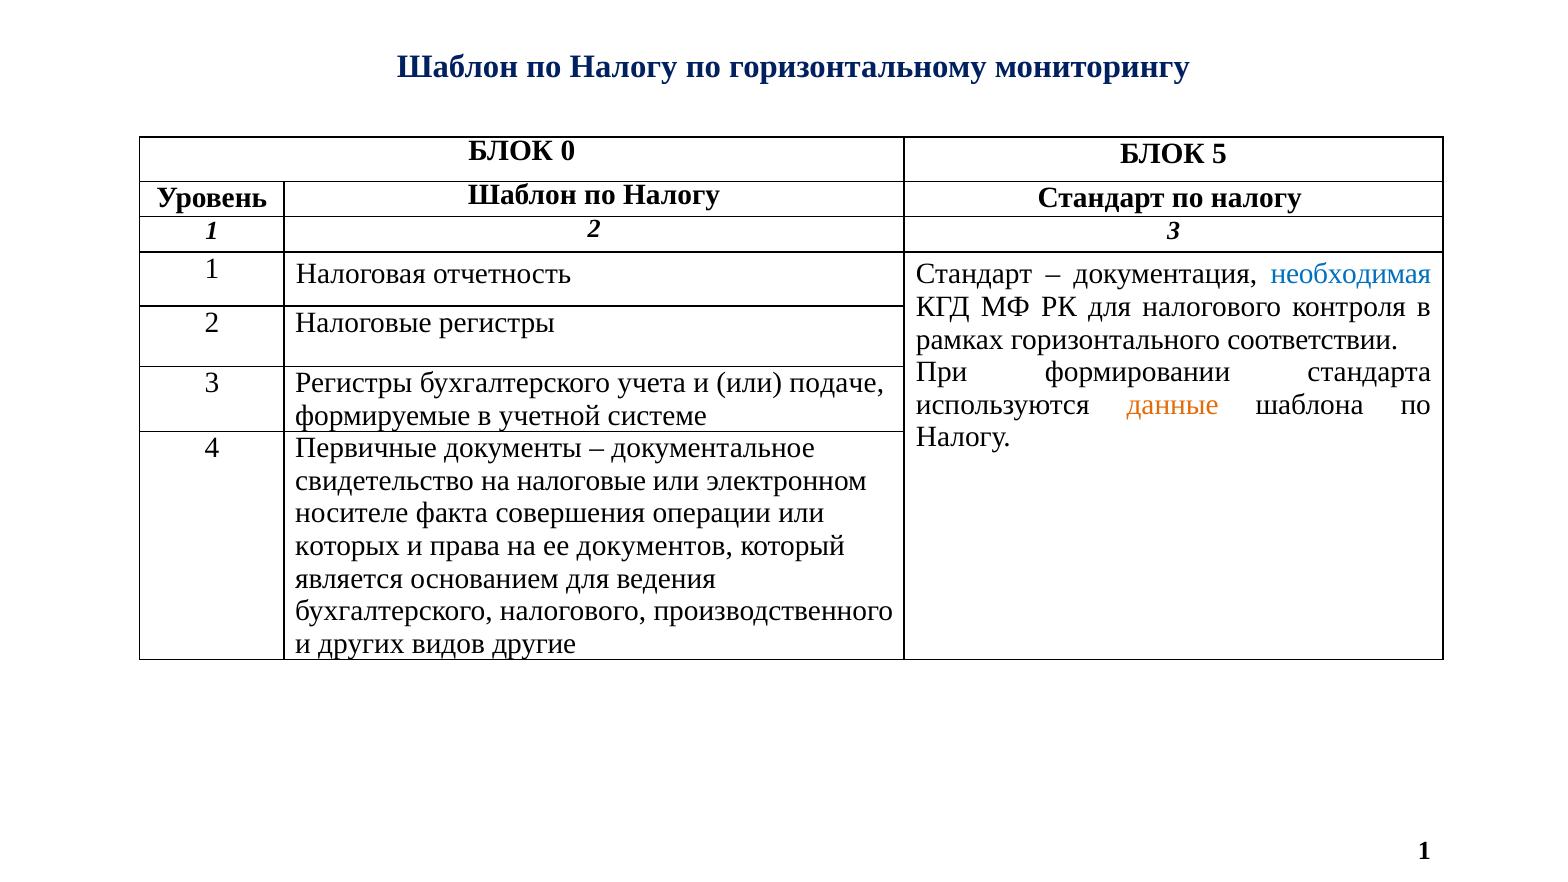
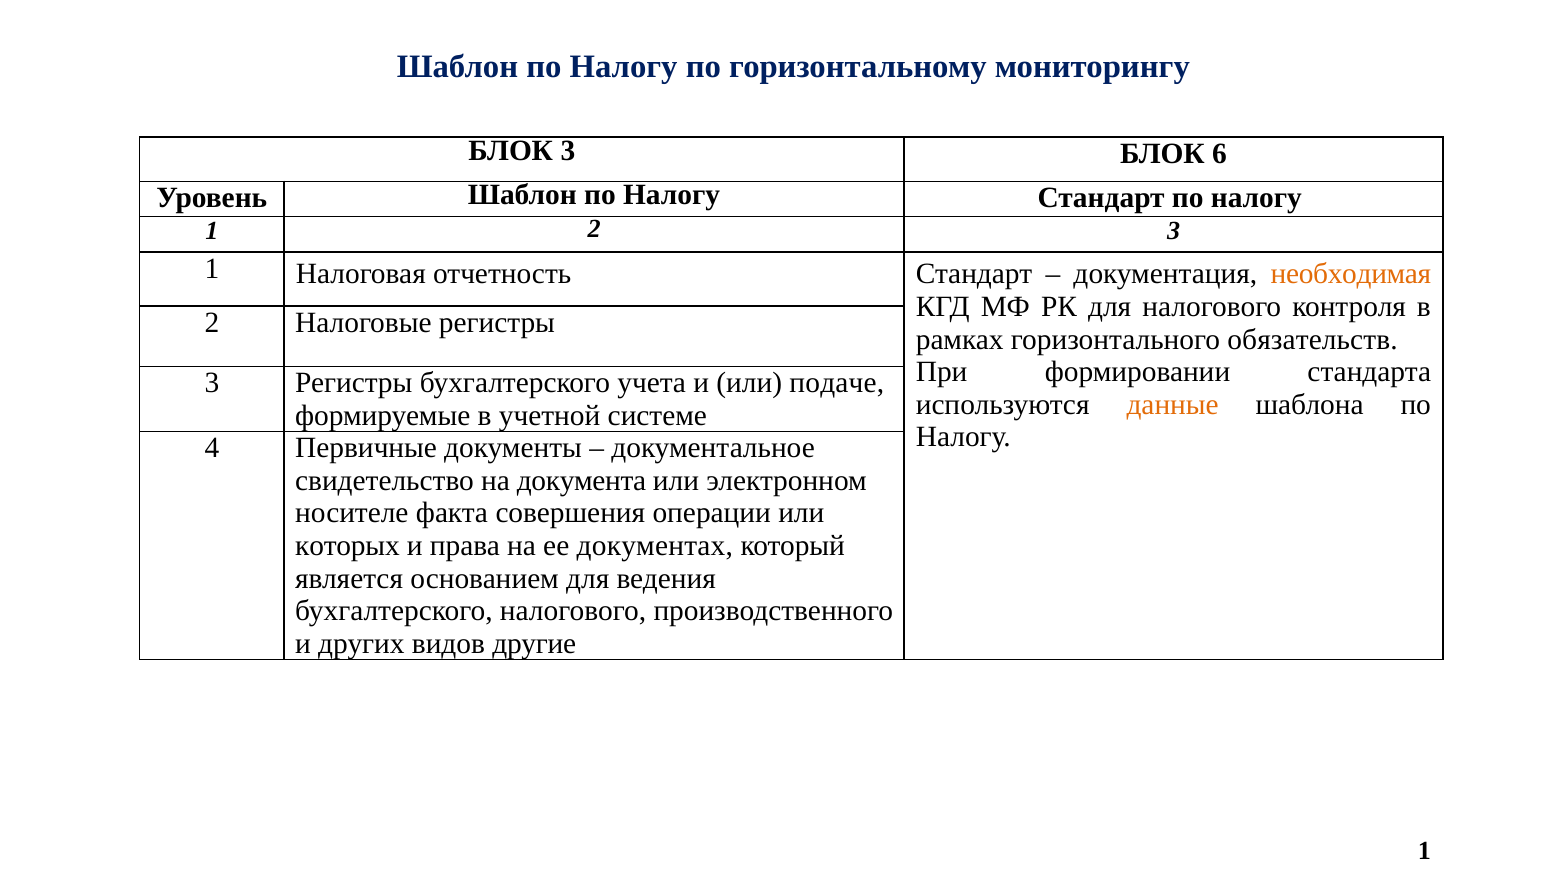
БЛОК 0: 0 -> 3 (568, 151)
5: 5 -> 6 (1220, 154)
необходимая colour: blue -> orange (1351, 274)
соответствии: соответствии -> обязательств (1313, 339)
на налоговые: налоговые -> документа (582, 481)
документов: документов -> документах (655, 546)
